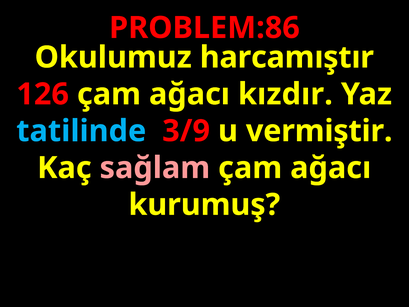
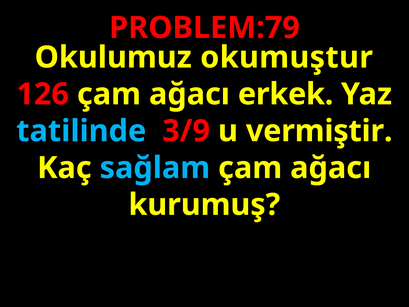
PROBLEM:86: PROBLEM:86 -> PROBLEM:79 (204, 28)
harcamıştır: harcamıştır -> okumuştur (287, 57)
kızdır: kızdır -> erkek (286, 94)
sağlam colour: pink -> light blue (155, 168)
